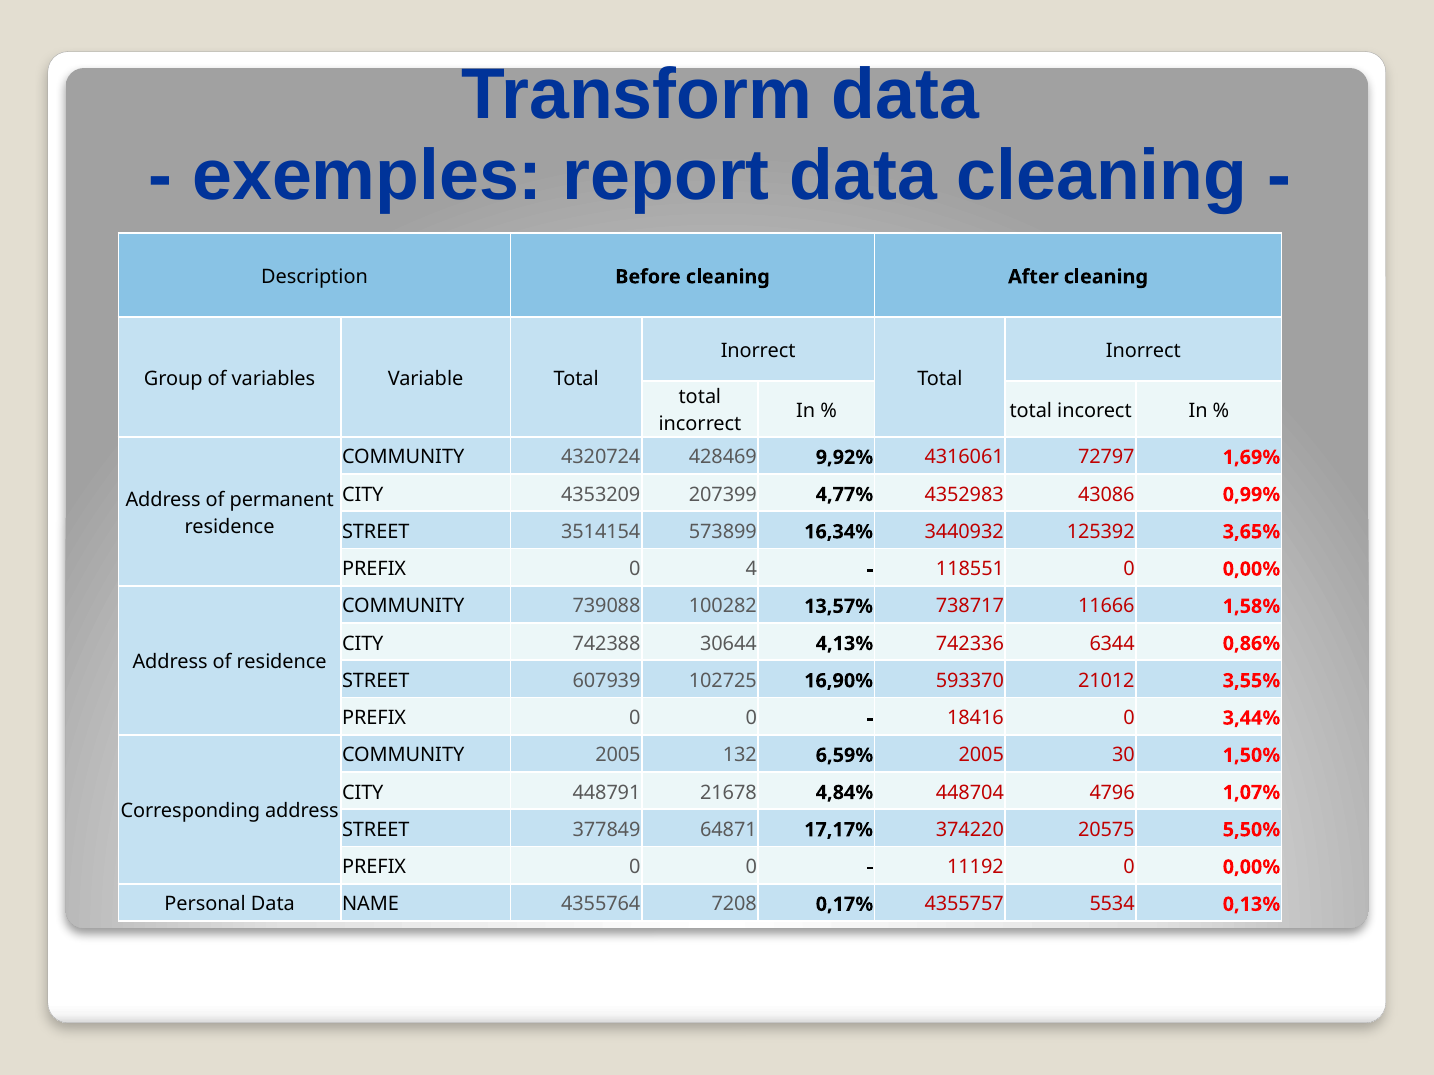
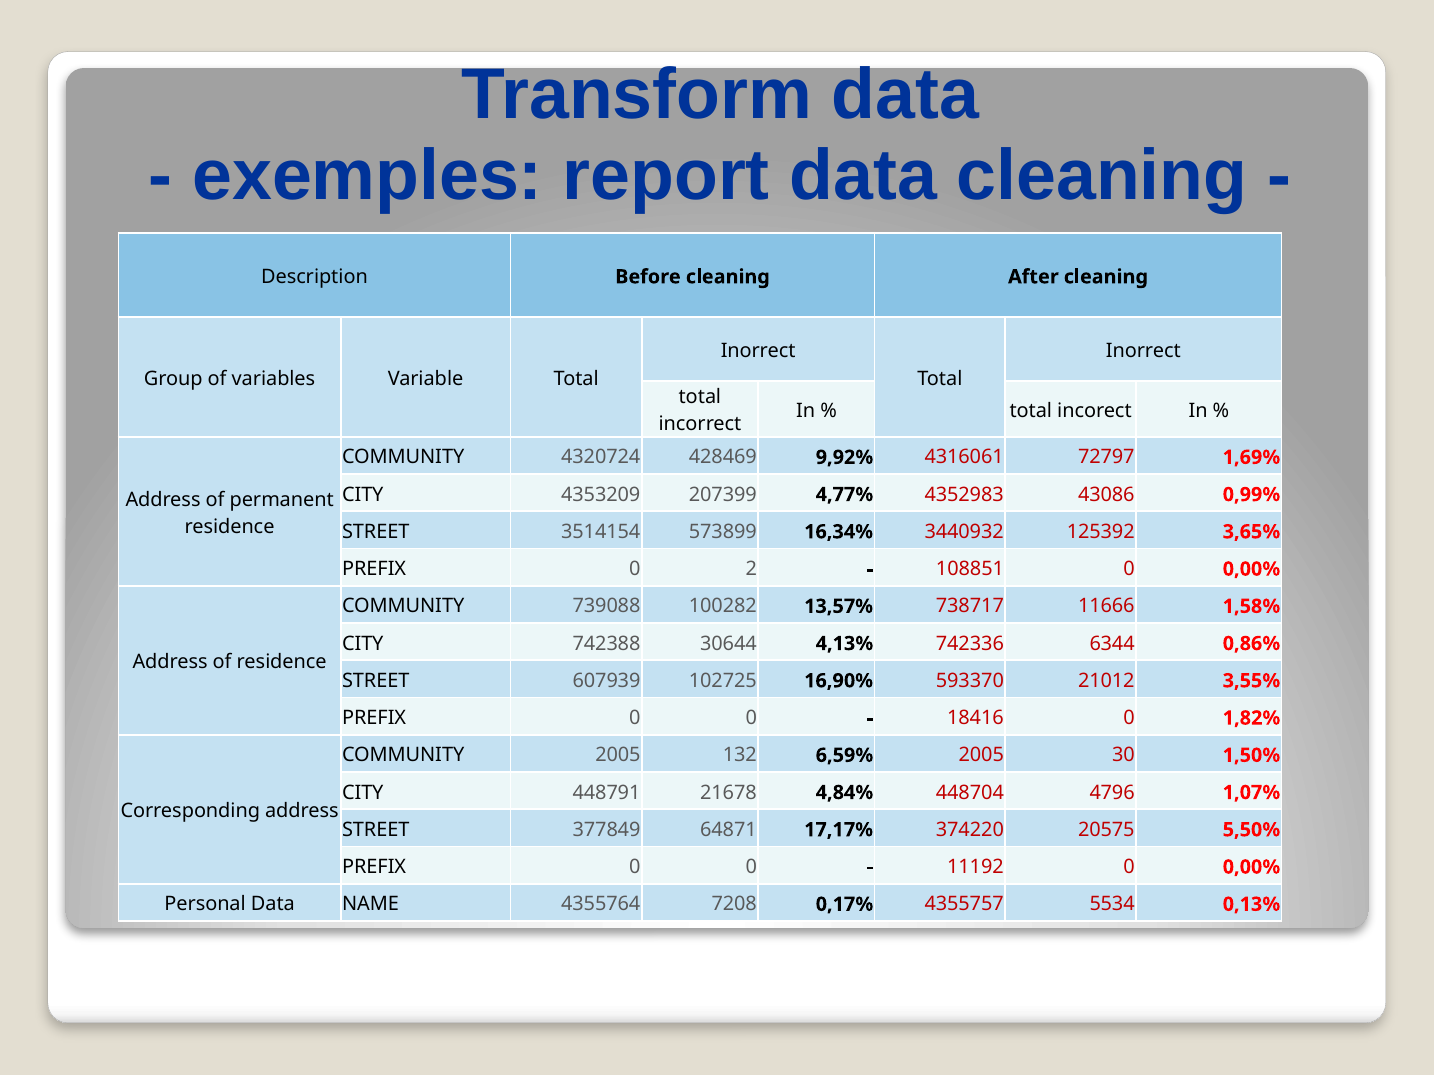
4: 4 -> 2 (751, 569)
118551: 118551 -> 108851 (970, 569)
3,44%: 3,44% -> 1,82% (1252, 718)
